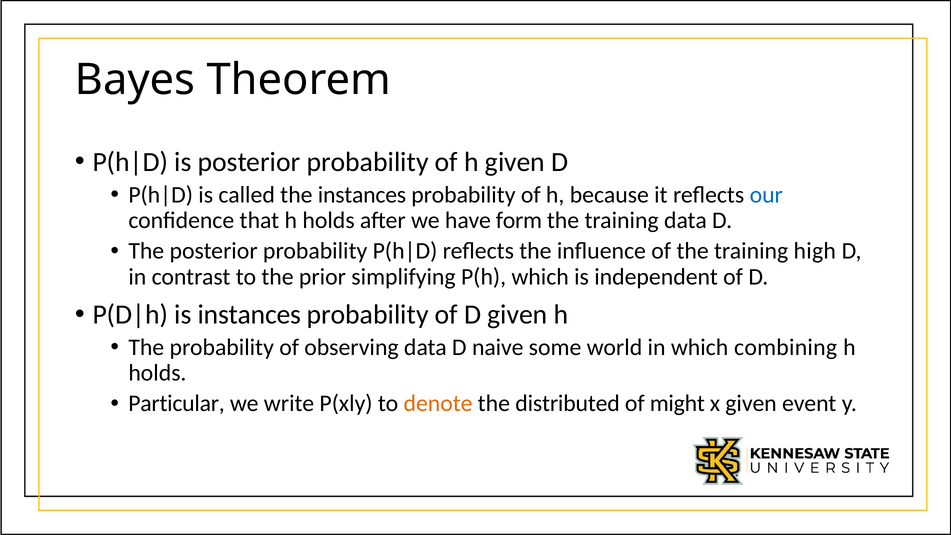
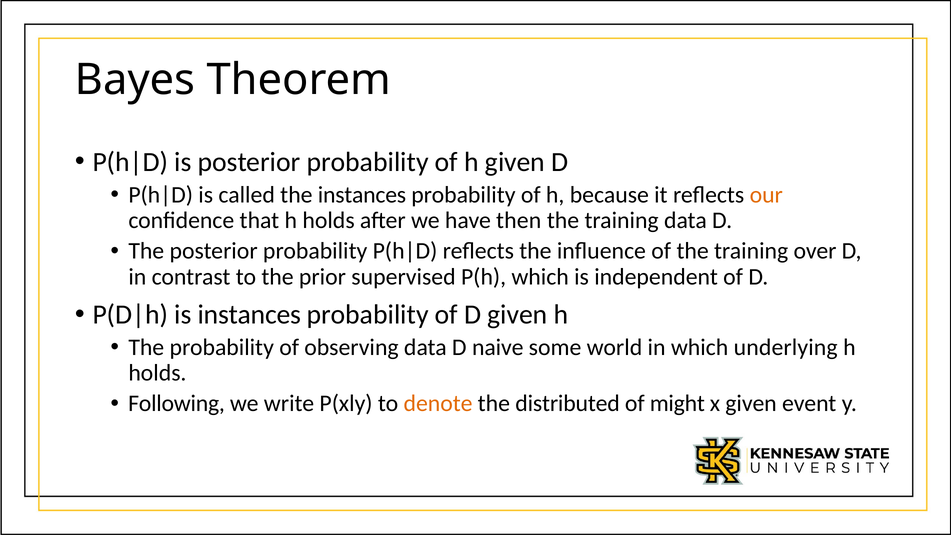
our colour: blue -> orange (766, 195)
form: form -> then (519, 220)
high: high -> over (815, 251)
simplifying: simplifying -> supervised (404, 277)
combining: combining -> underlying (786, 347)
Particular: Particular -> Following (177, 404)
